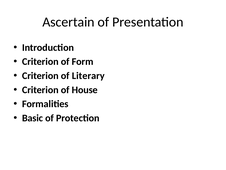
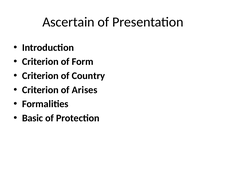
Literary: Literary -> Country (88, 76)
House: House -> Arises (85, 90)
